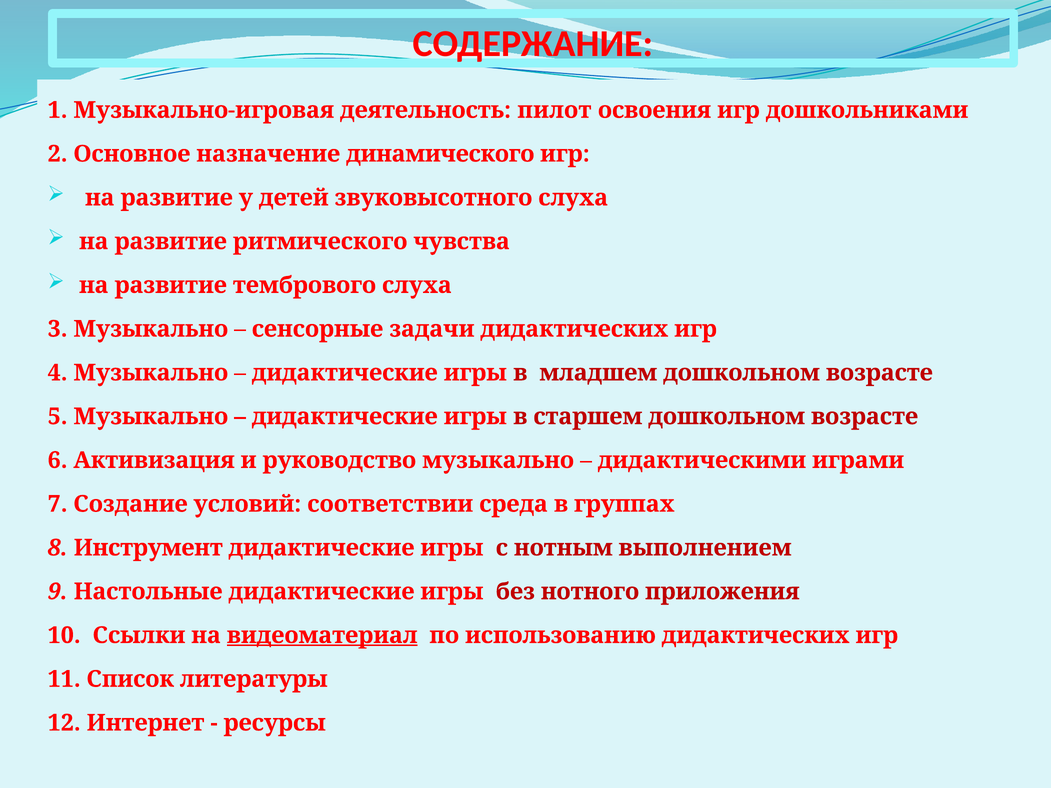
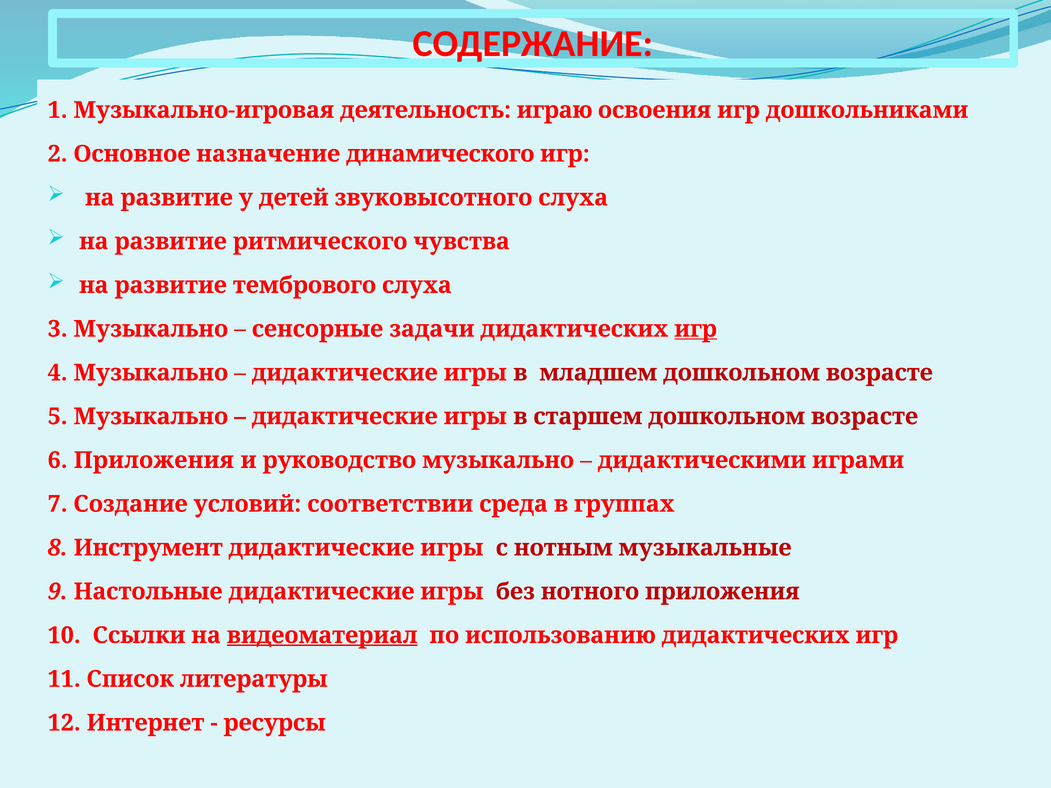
пилот: пилот -> играю (555, 110)
игр underline: none -> present (696, 329)
6 Активизация: Активизация -> Приложения (154, 460)
выполнением: выполнением -> музыкальные (705, 548)
